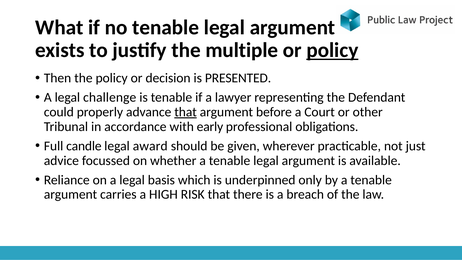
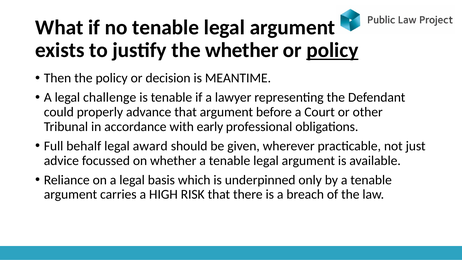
the multiple: multiple -> whether (242, 50)
PRESENTED: PRESENTED -> MEANTIME (238, 78)
that underline: present -> none (186, 112)
candle: candle -> behalf (84, 146)
